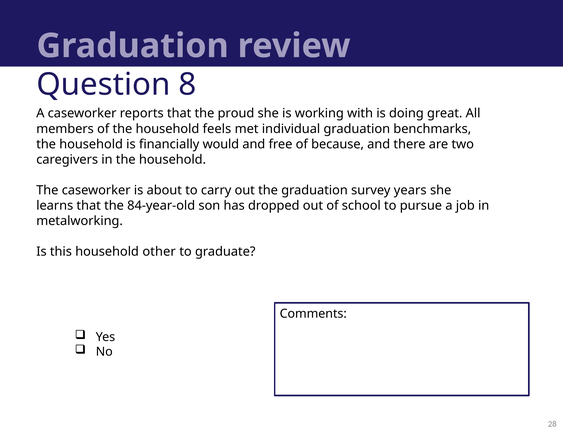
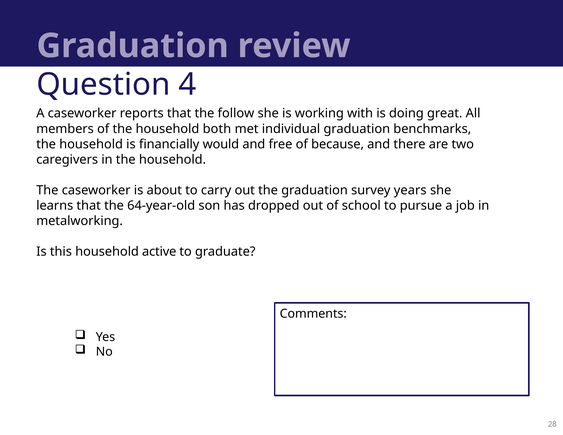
8: 8 -> 4 (187, 85)
proud: proud -> follow (236, 113)
feels: feels -> both (217, 129)
84-year-old: 84-year-old -> 64-year-old (161, 206)
other: other -> active (159, 252)
